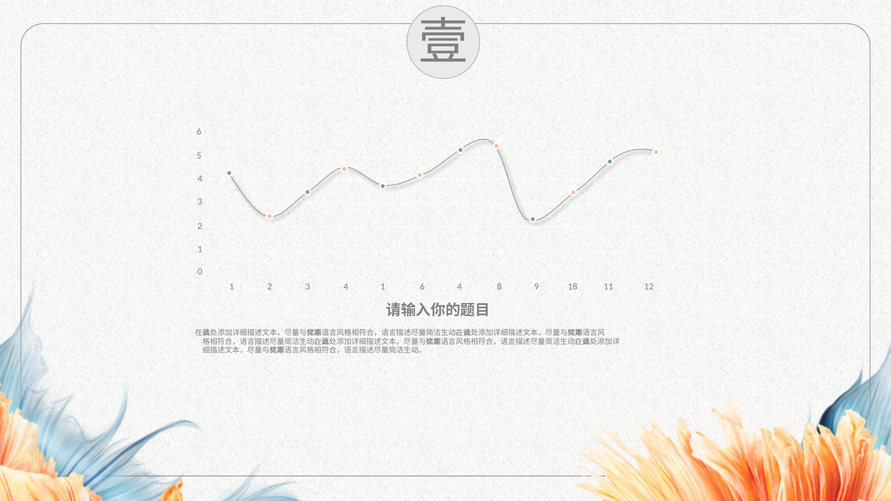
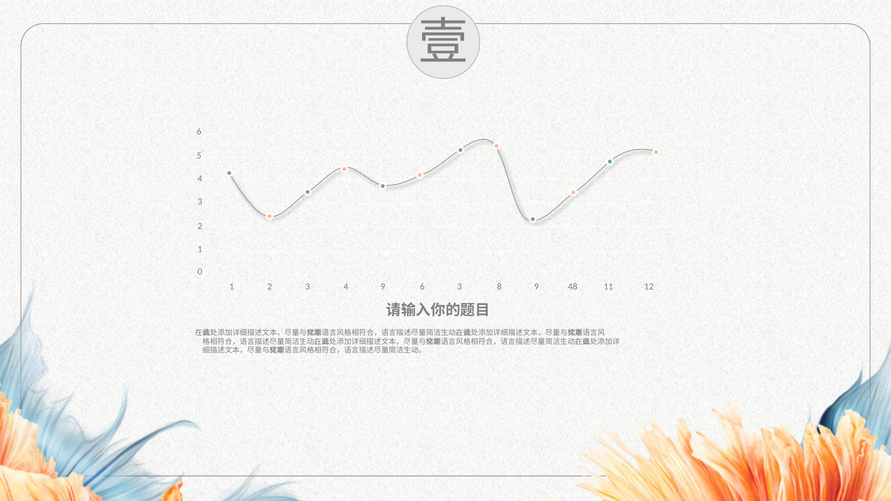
4 1: 1 -> 9 (383, 287)
6 4: 4 -> 3 (460, 287)
18: 18 -> 48 (573, 287)
